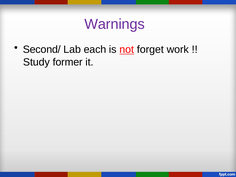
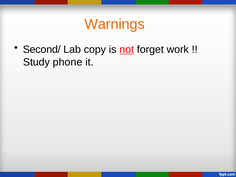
Warnings colour: purple -> orange (115, 24)
each: each -> copy (95, 50)
former: former -> phone (68, 62)
